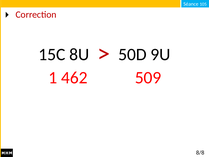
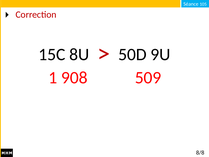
462: 462 -> 908 (74, 78)
